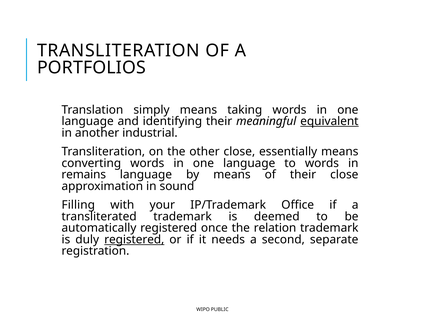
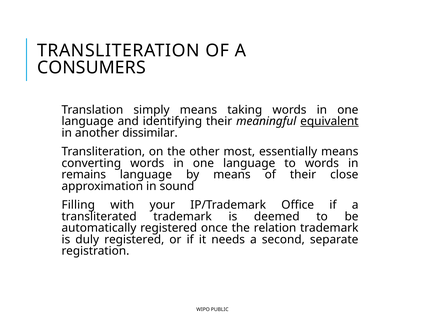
PORTFOLIOS: PORTFOLIOS -> CONSUMERS (91, 67)
industrial: industrial -> dissimilar (150, 133)
other close: close -> most (239, 152)
registered underline: present -> none (134, 239)
